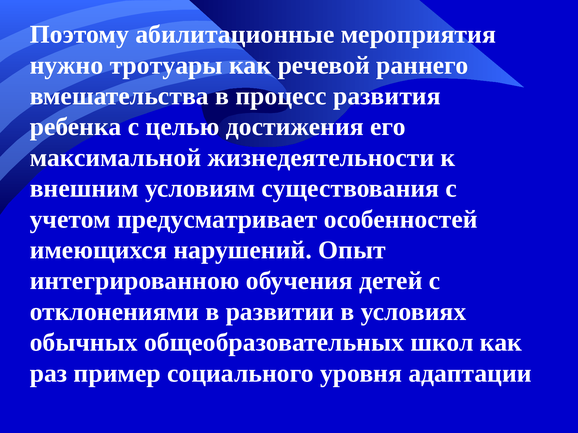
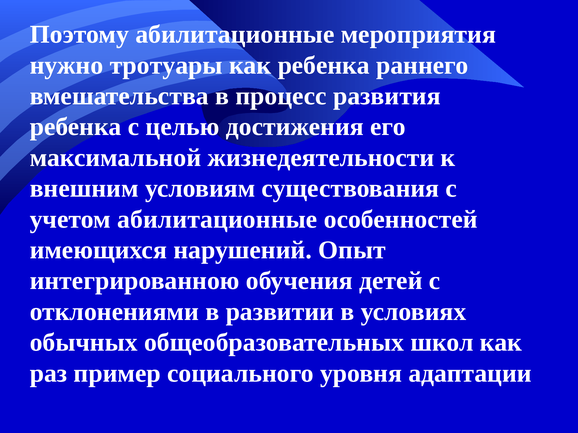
как речевой: речевой -> ребенка (324, 65)
учетом предусматривает: предусматривает -> абилитационные (217, 220)
